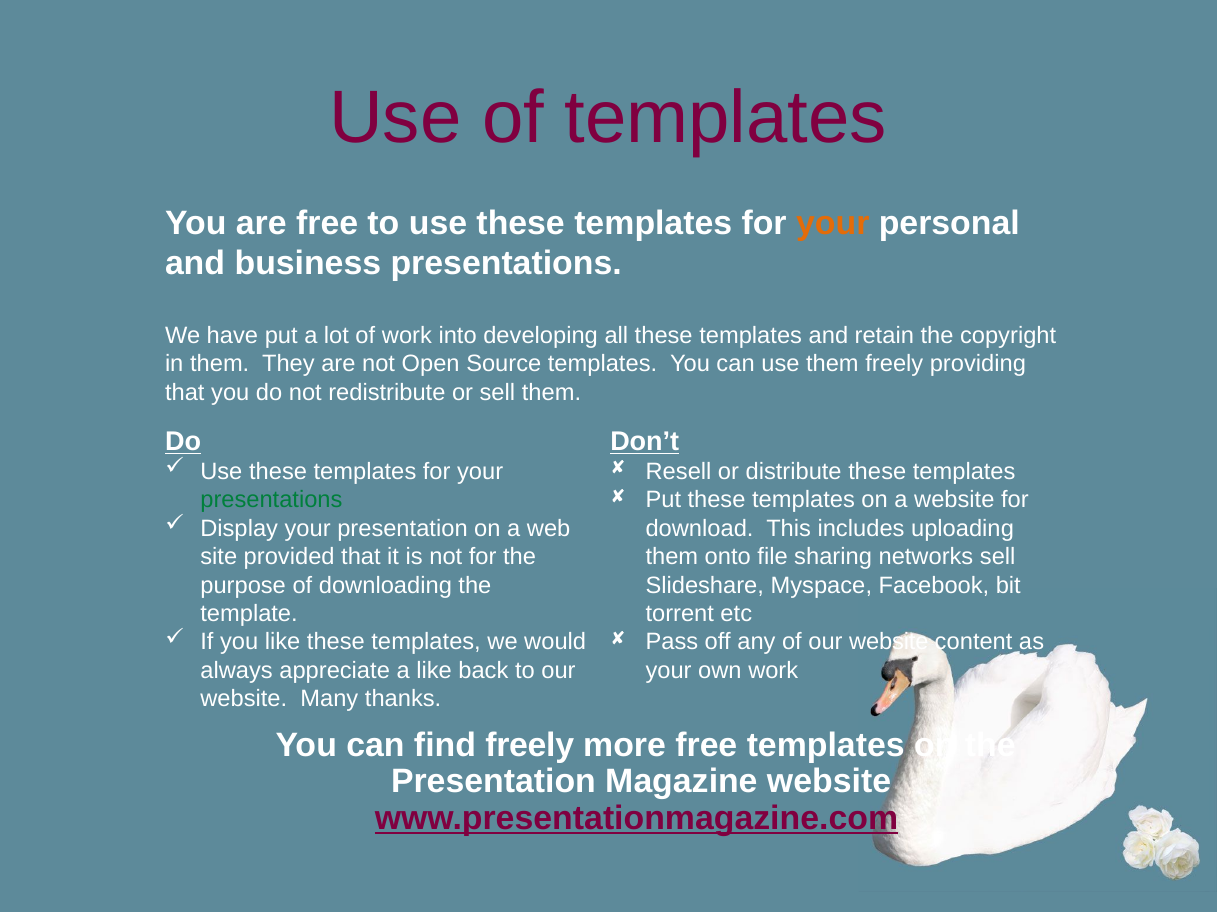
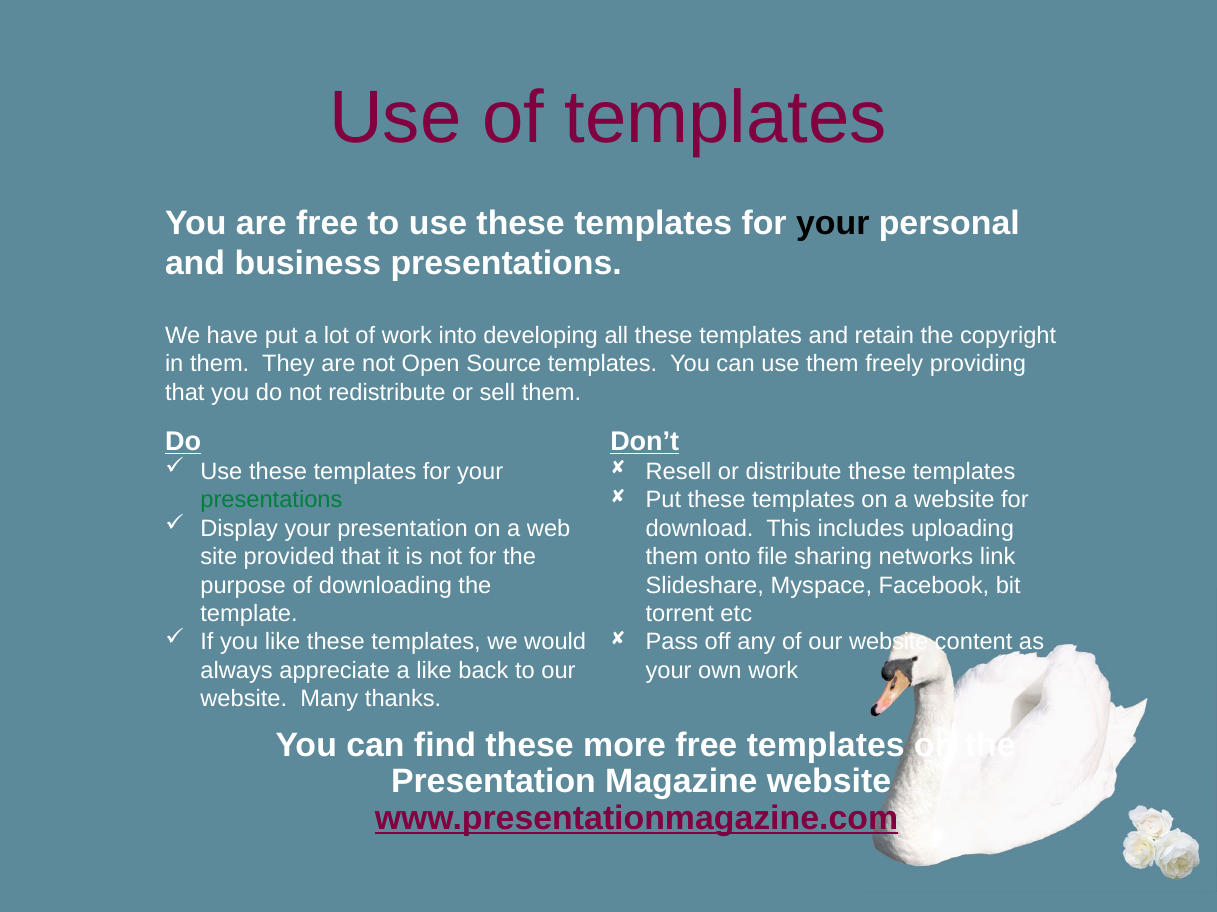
your colour: orange -> black (833, 223)
networks sell: sell -> link (998, 557)
find freely: freely -> these (530, 746)
